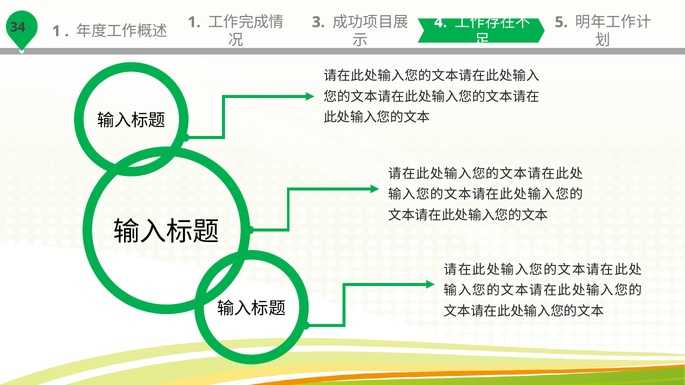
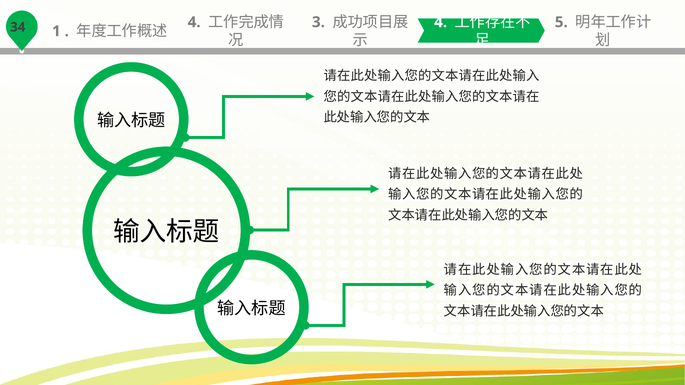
1: 1 -> 4 (194, 22)
